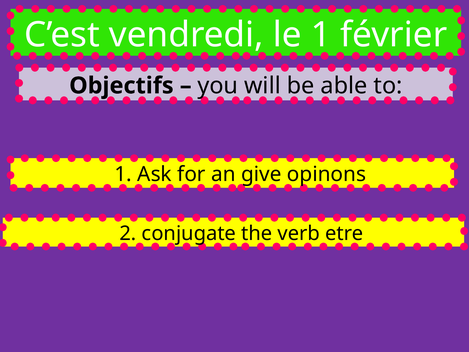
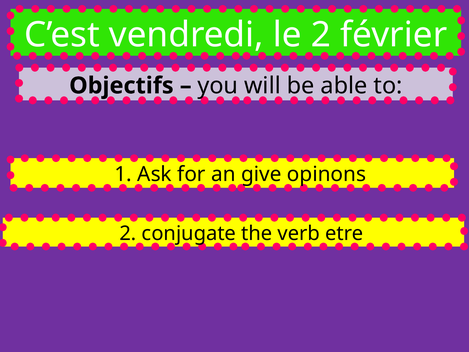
le 1: 1 -> 2 (321, 35)
